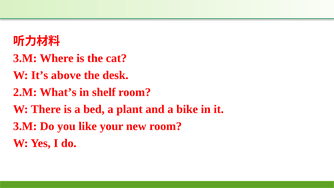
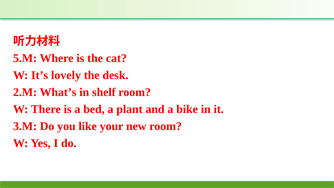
3.M: 3.M -> 5.M (25, 58)
above: above -> lovely (66, 75)
